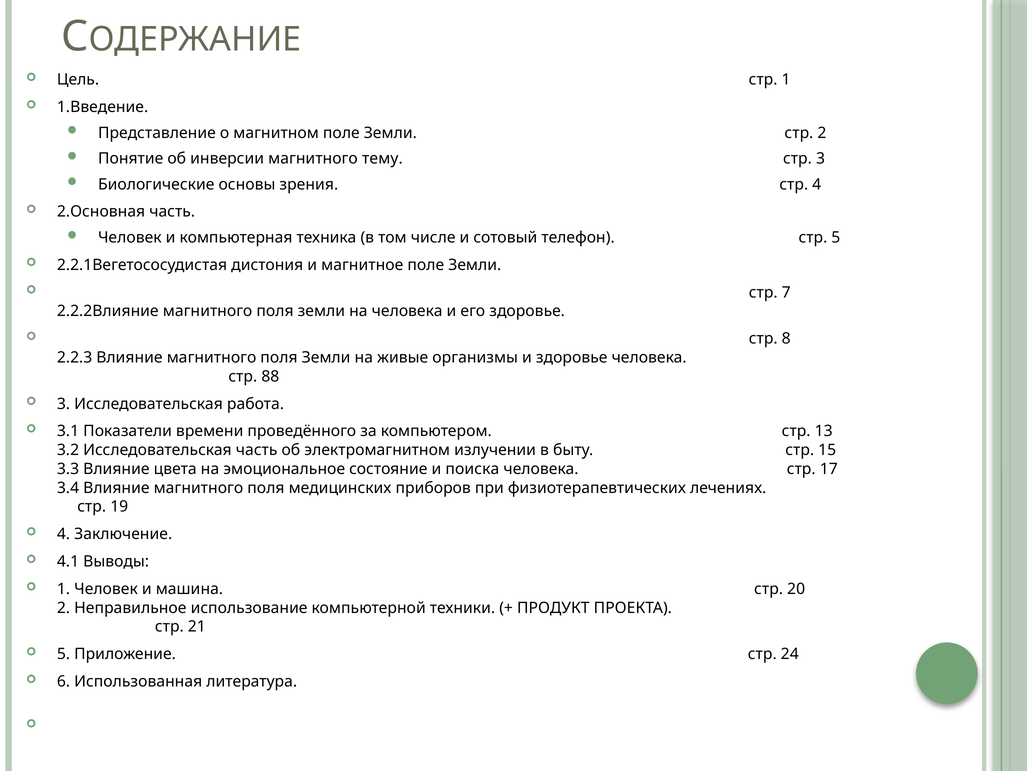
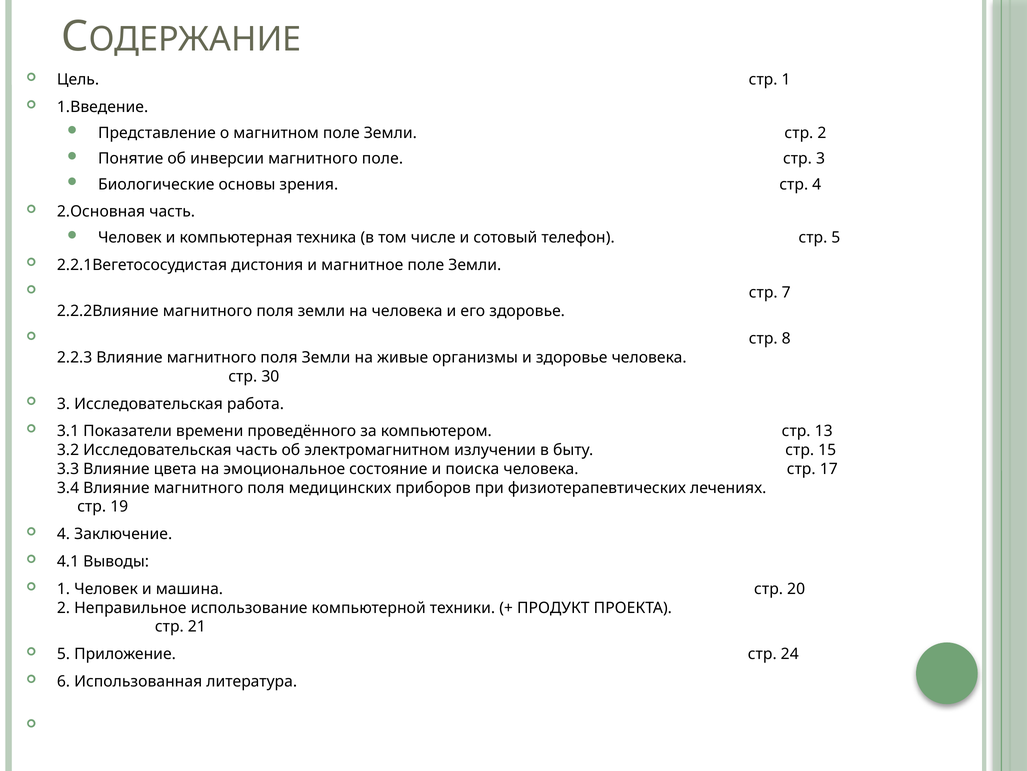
магнитного тему: тему -> поле (382, 158)
88: 88 -> 30 (270, 376)
